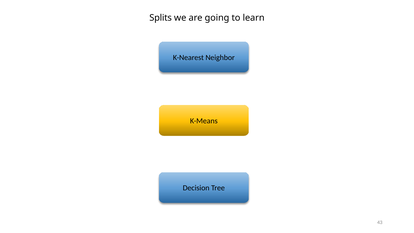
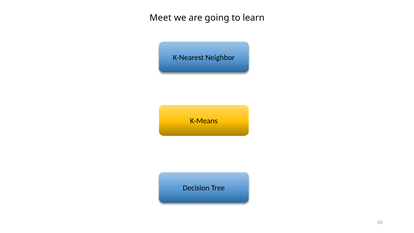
Splits: Splits -> Meet (161, 18)
